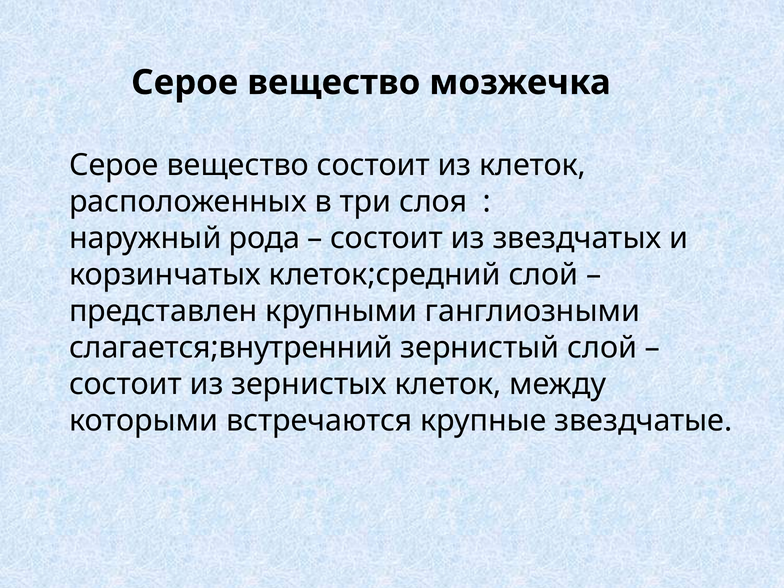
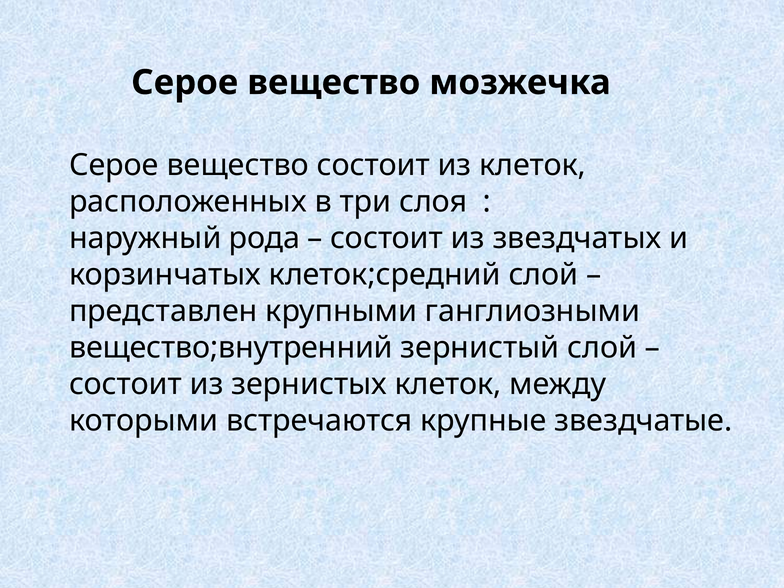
слагается;внутренний: слагается;внутренний -> вещество;внутренний (231, 348)
